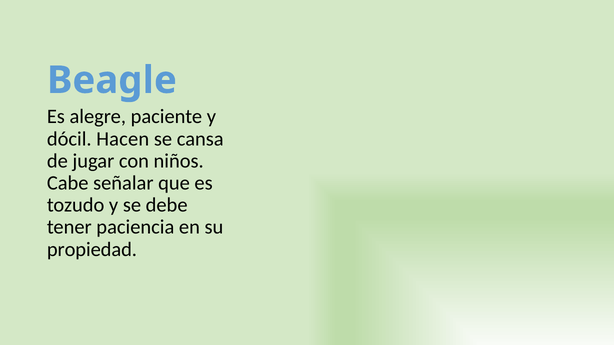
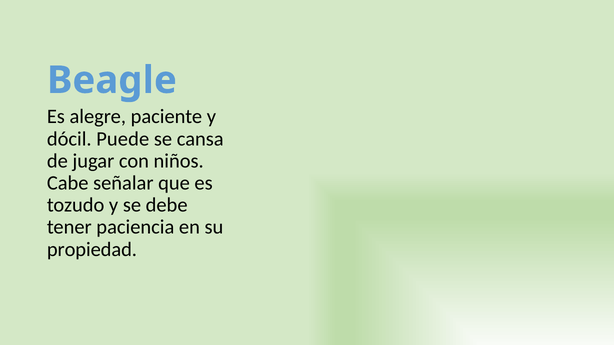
Hacen: Hacen -> Puede (123, 139)
